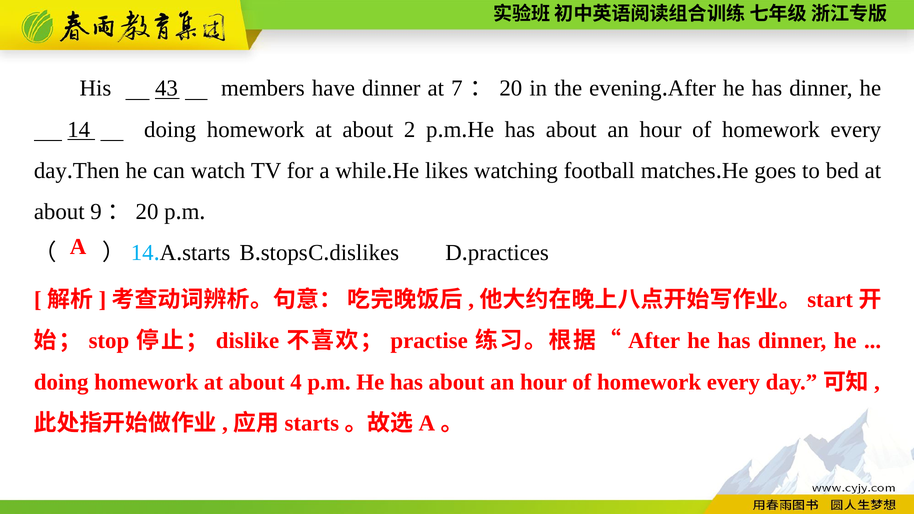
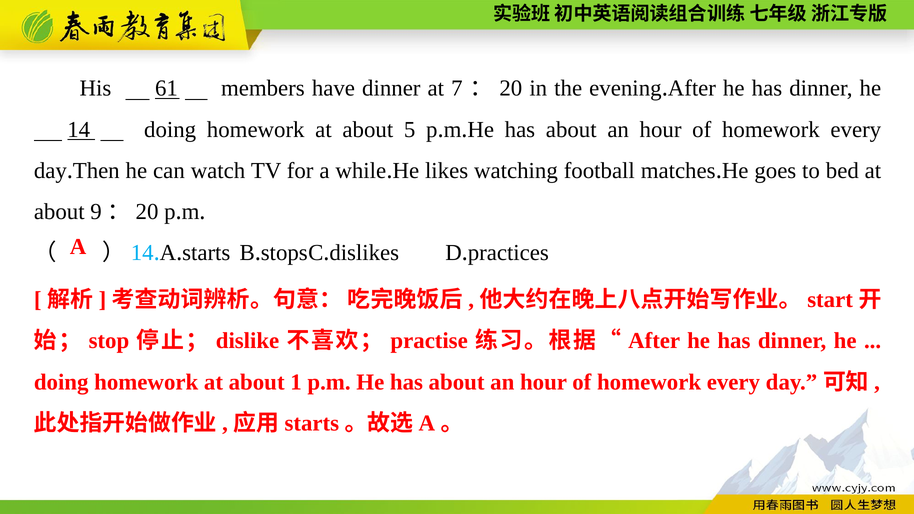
43: 43 -> 61 (166, 88)
2: 2 -> 5 (410, 130)
4: 4 -> 1 (296, 382)
